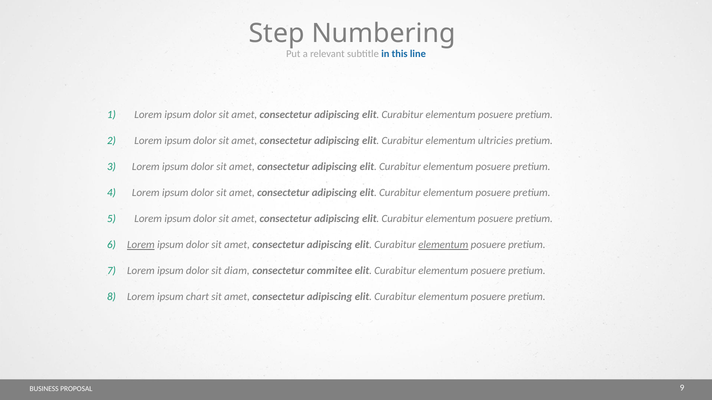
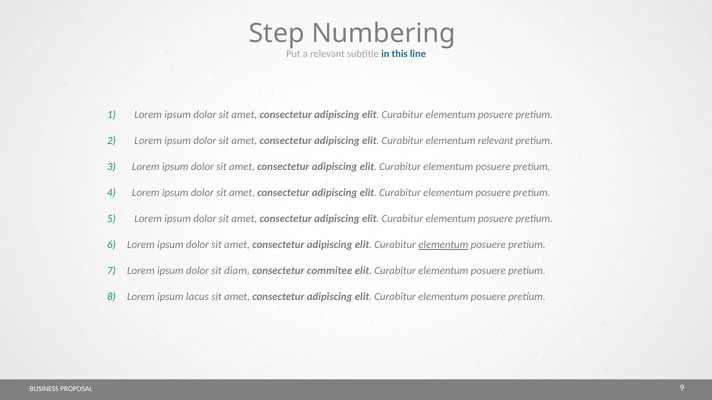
elementum ultricies: ultricies -> relevant (496, 141)
Lorem underline: present -> none (141, 245)
chart: chart -> lacus (197, 297)
